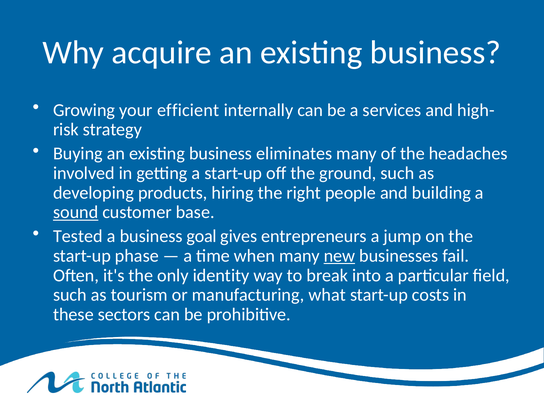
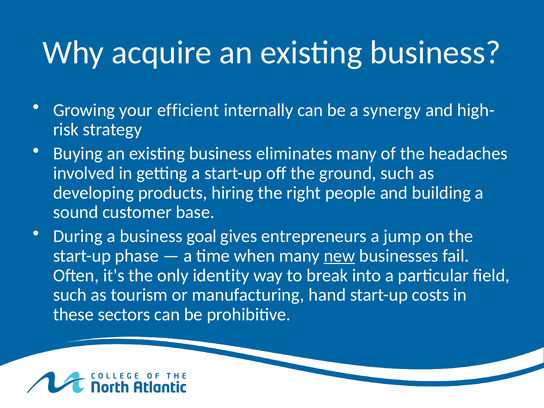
services: services -> synergy (392, 110)
sound underline: present -> none (76, 212)
Tested: Tested -> During (78, 236)
what: what -> hand (327, 295)
